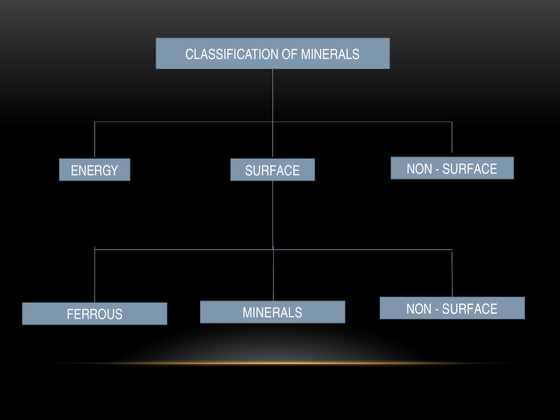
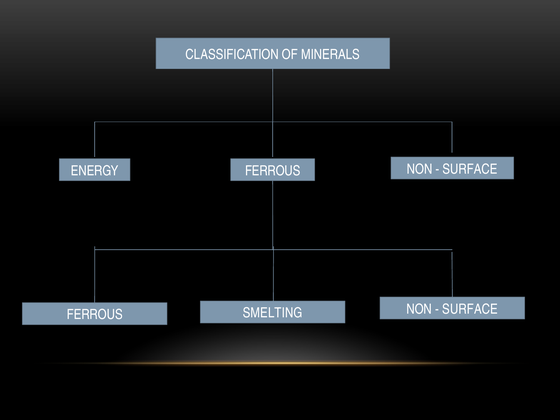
SURFACE: SURFACE -> FERROUS (273, 171)
FERROUS MINERALS: MINERALS -> SMELTING (273, 313)
